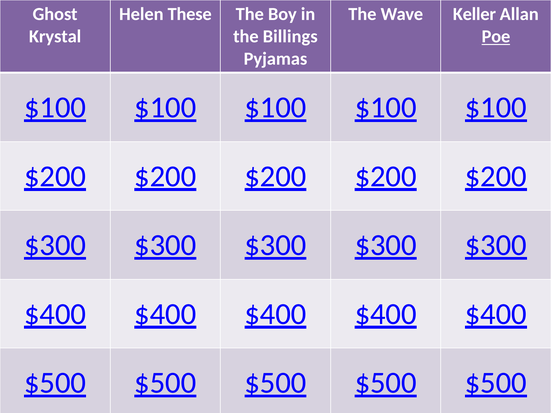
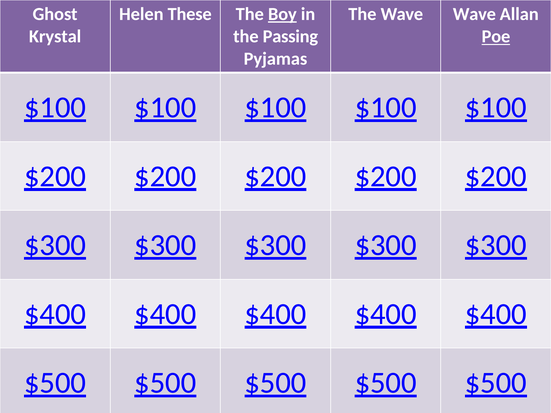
Boy underline: none -> present (282, 14)
Wave Keller: Keller -> Wave (474, 14)
Billings: Billings -> Passing (290, 37)
